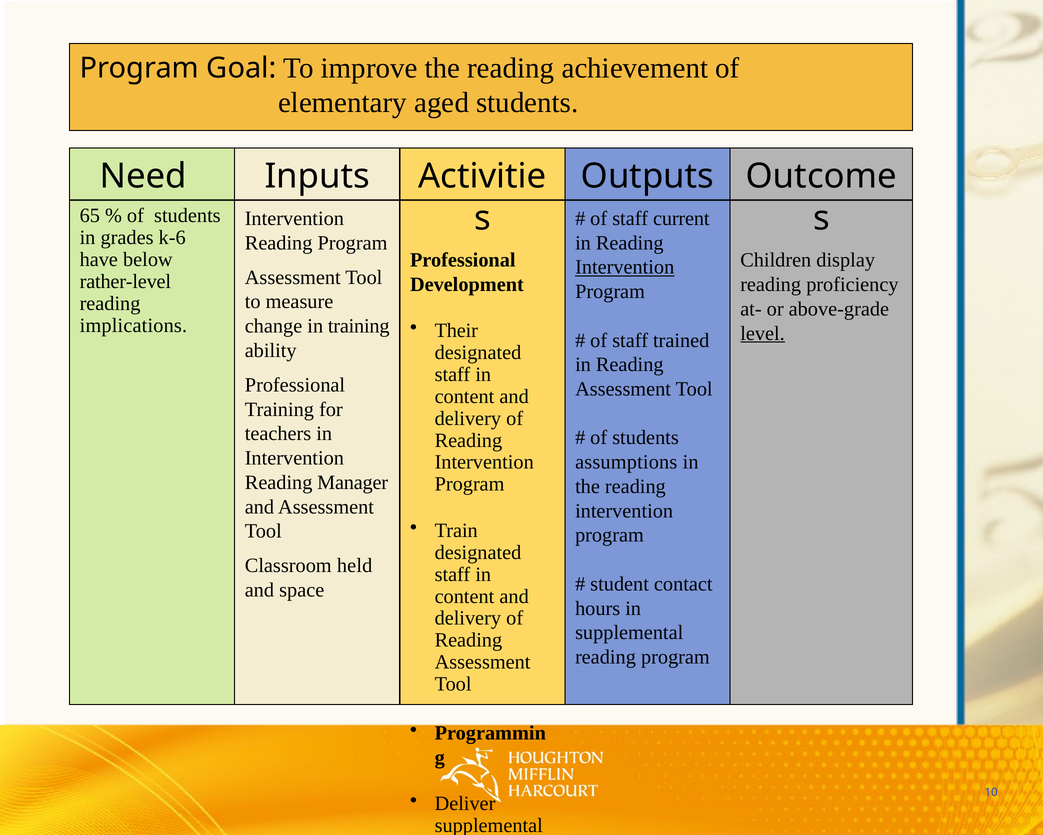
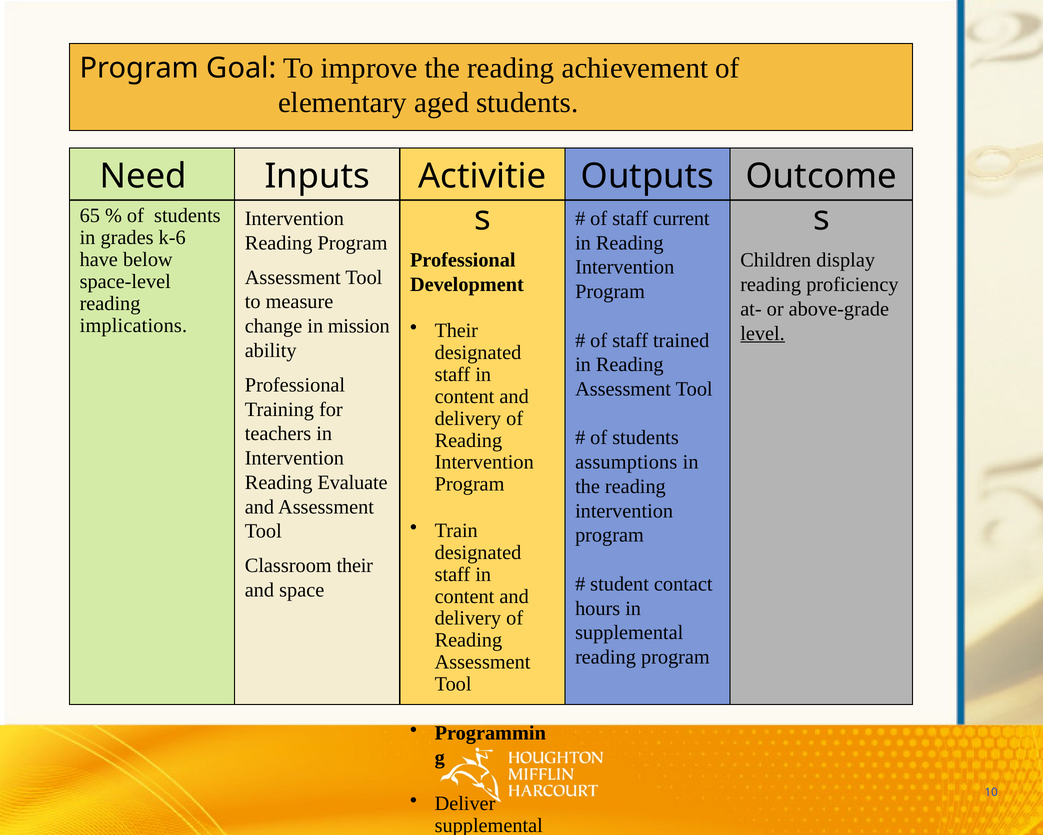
Intervention underline: present -> none (625, 267)
rather-level: rather-level -> space-level (125, 281)
in training: training -> mission (359, 326)
Manager: Manager -> Evaluate (353, 482)
Classroom held: held -> their (355, 565)
